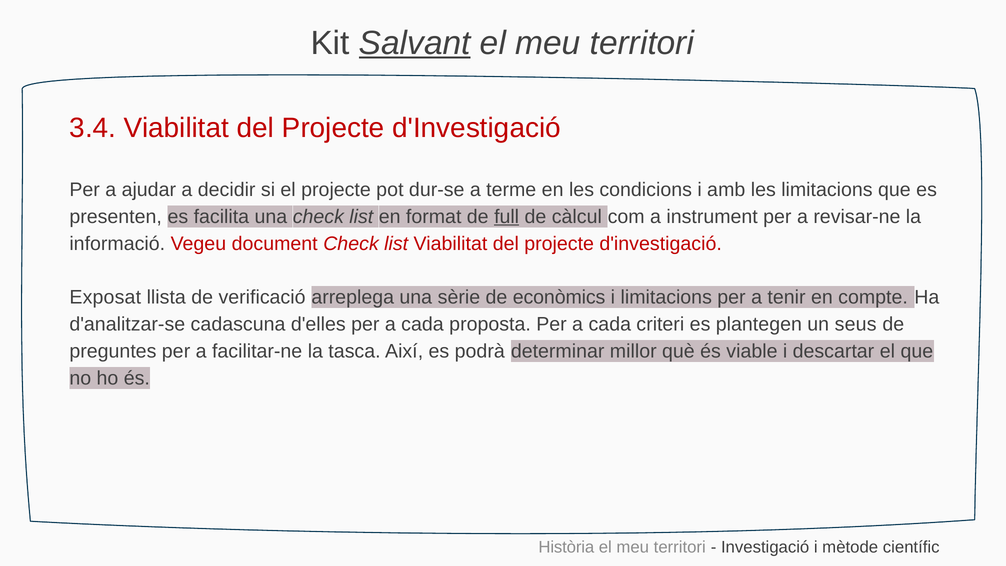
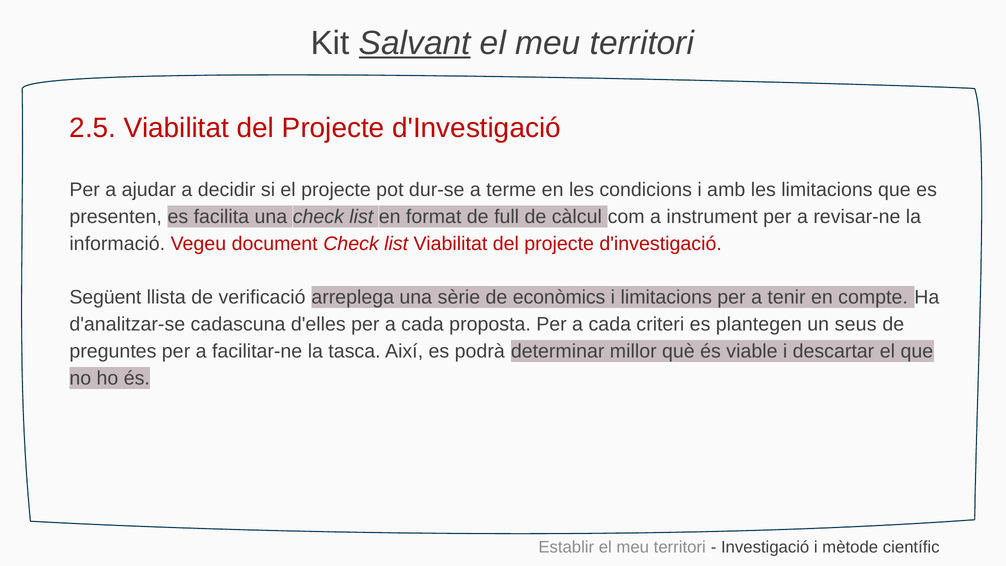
3.4: 3.4 -> 2.5 (93, 128)
full underline: present -> none (507, 217)
Exposat: Exposat -> Següent (105, 297)
Història: Història -> Establir (566, 547)
